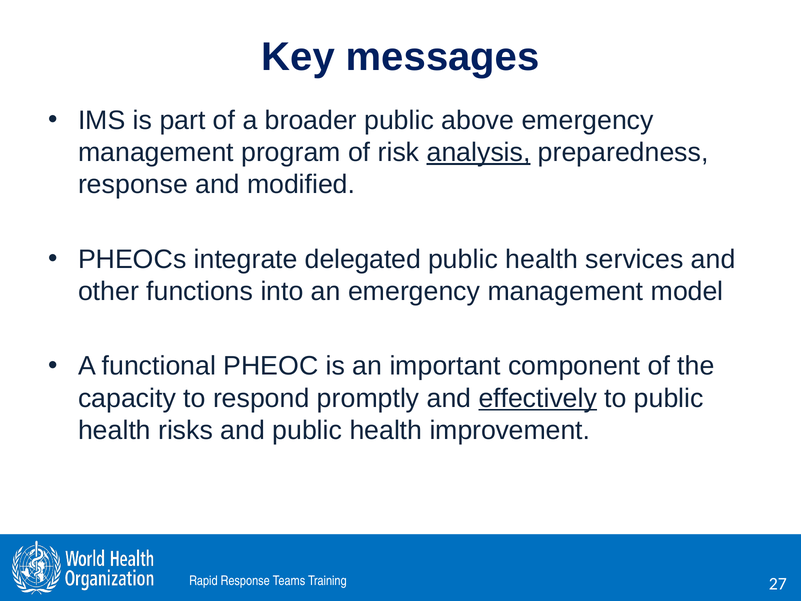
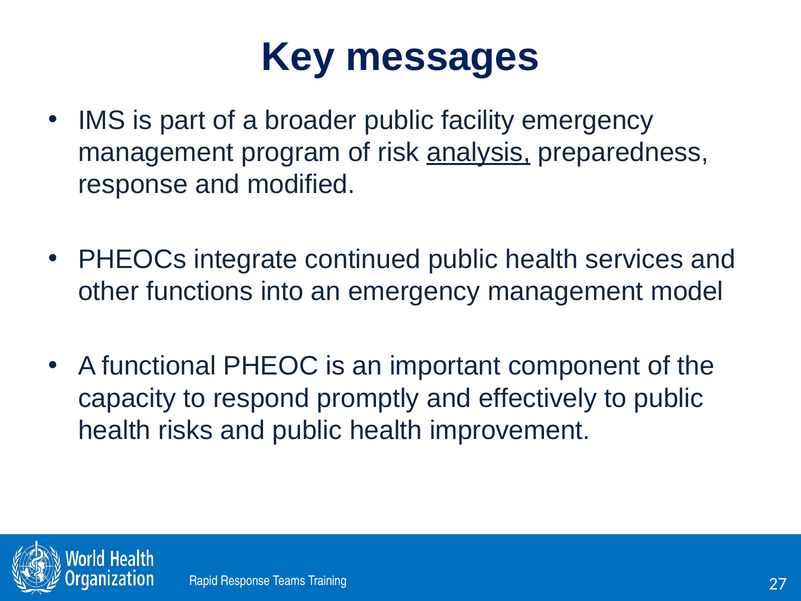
above: above -> facility (478, 120)
delegated: delegated -> continued (363, 259)
effectively underline: present -> none (538, 398)
